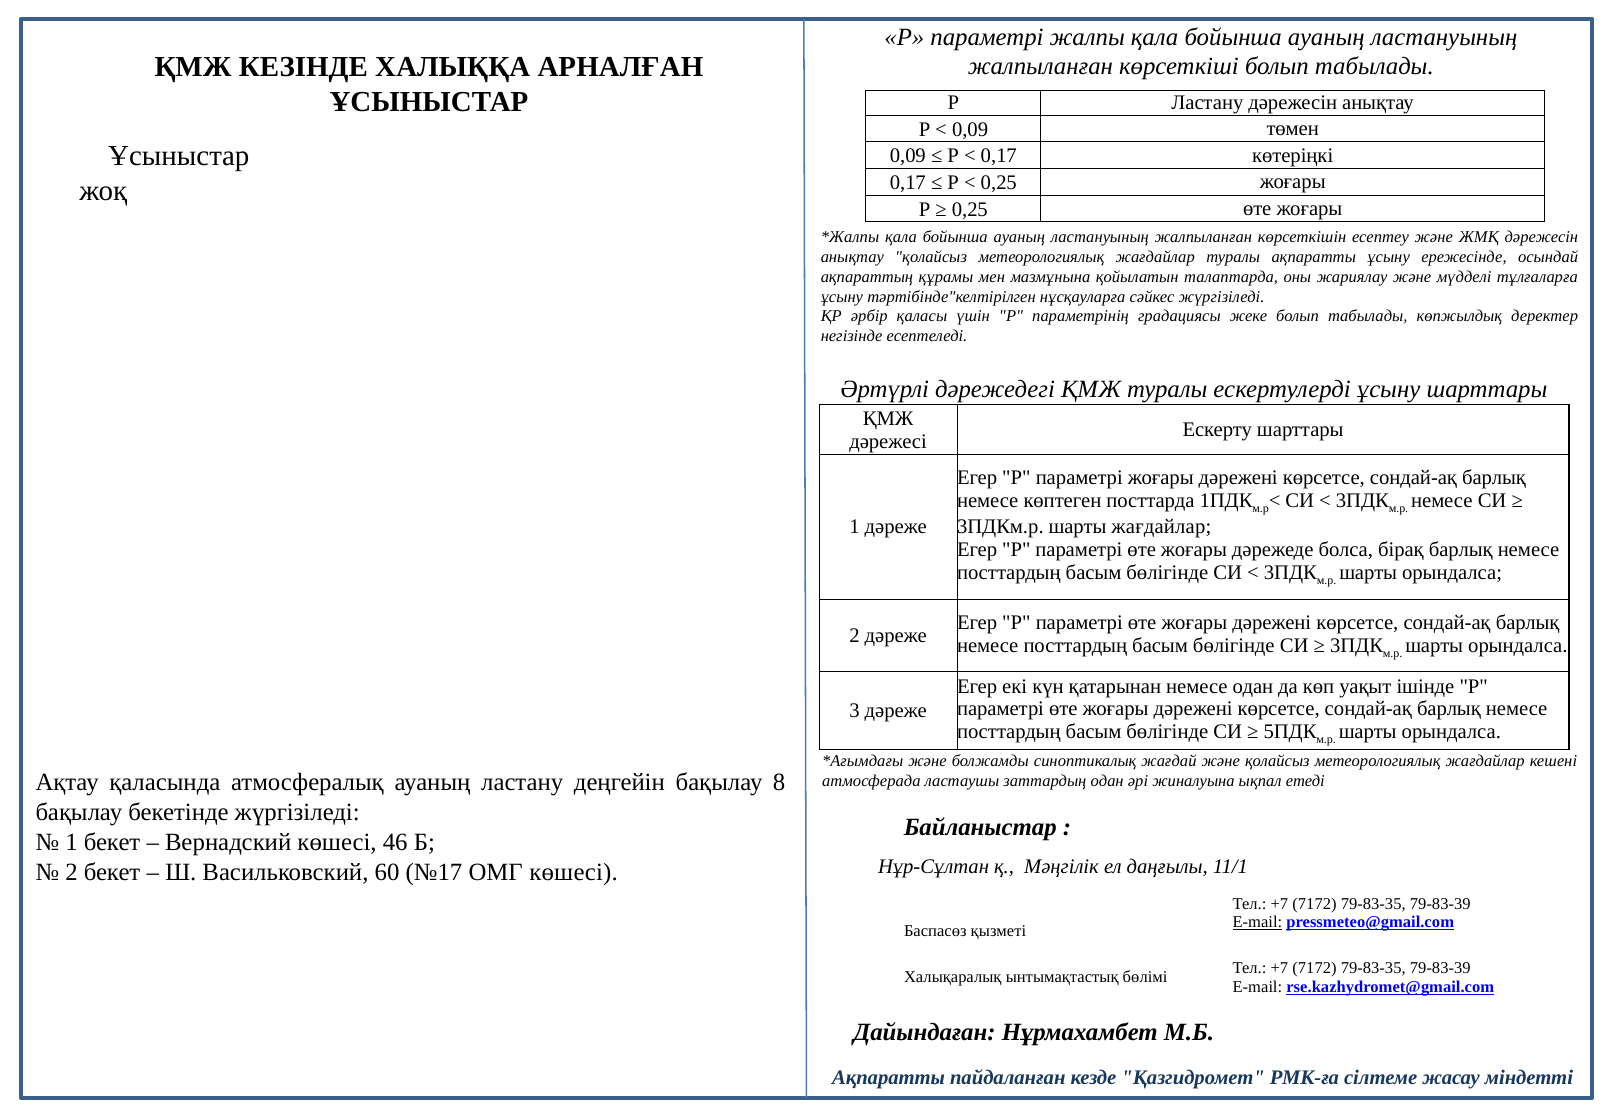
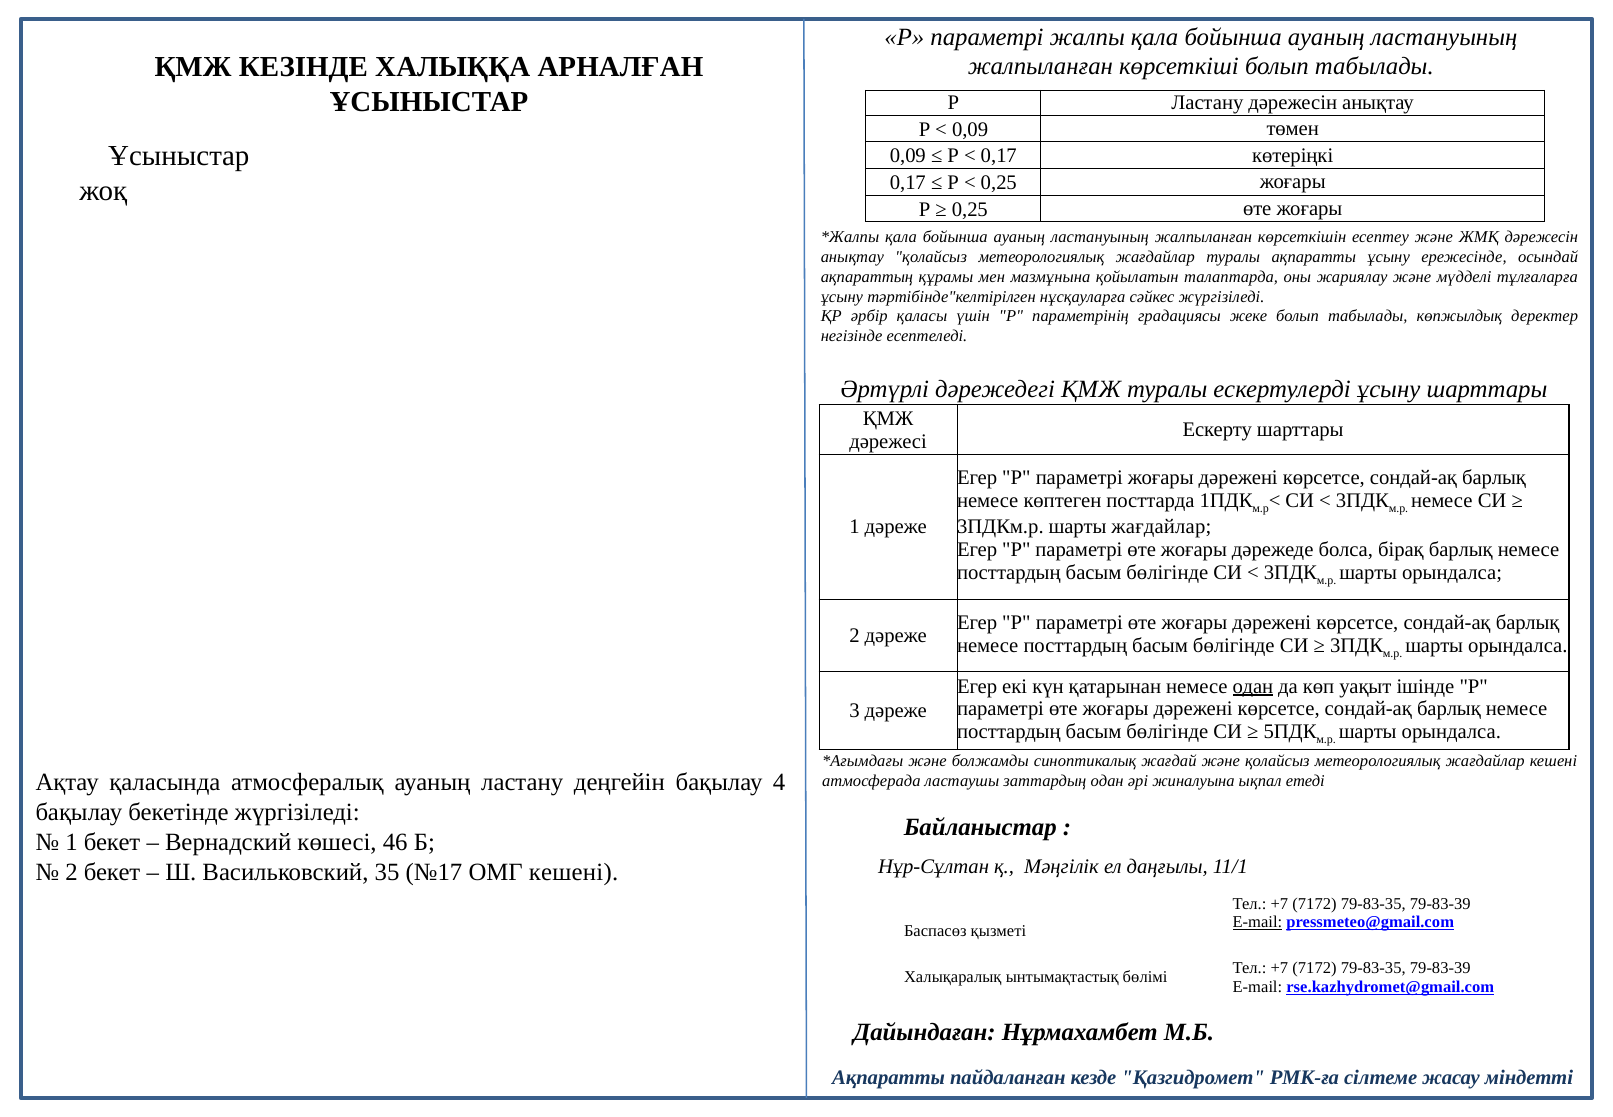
одан underline: none -> present (1253, 686)
8: 8 -> 4 (779, 783)
60: 60 -> 35 (387, 872)
ОМГ көшесі: көшесі -> кешені (574, 872)
